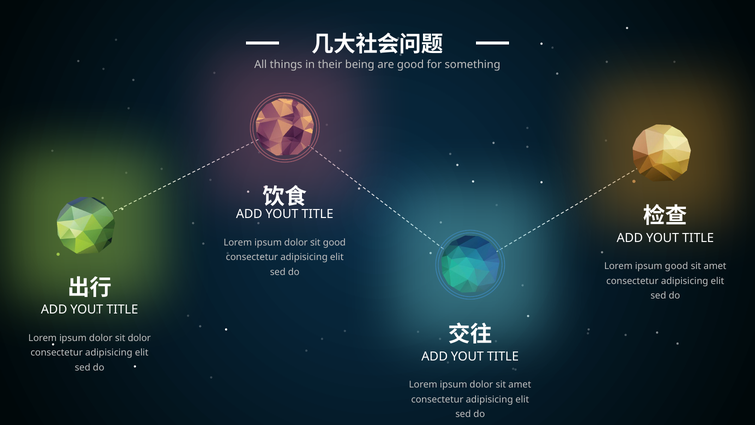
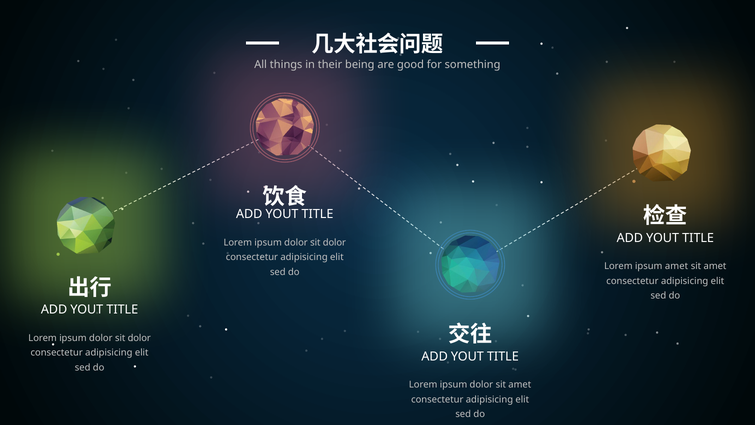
good: good -> dolor (334, 242)
ipsum good: good -> amet (677, 266)
